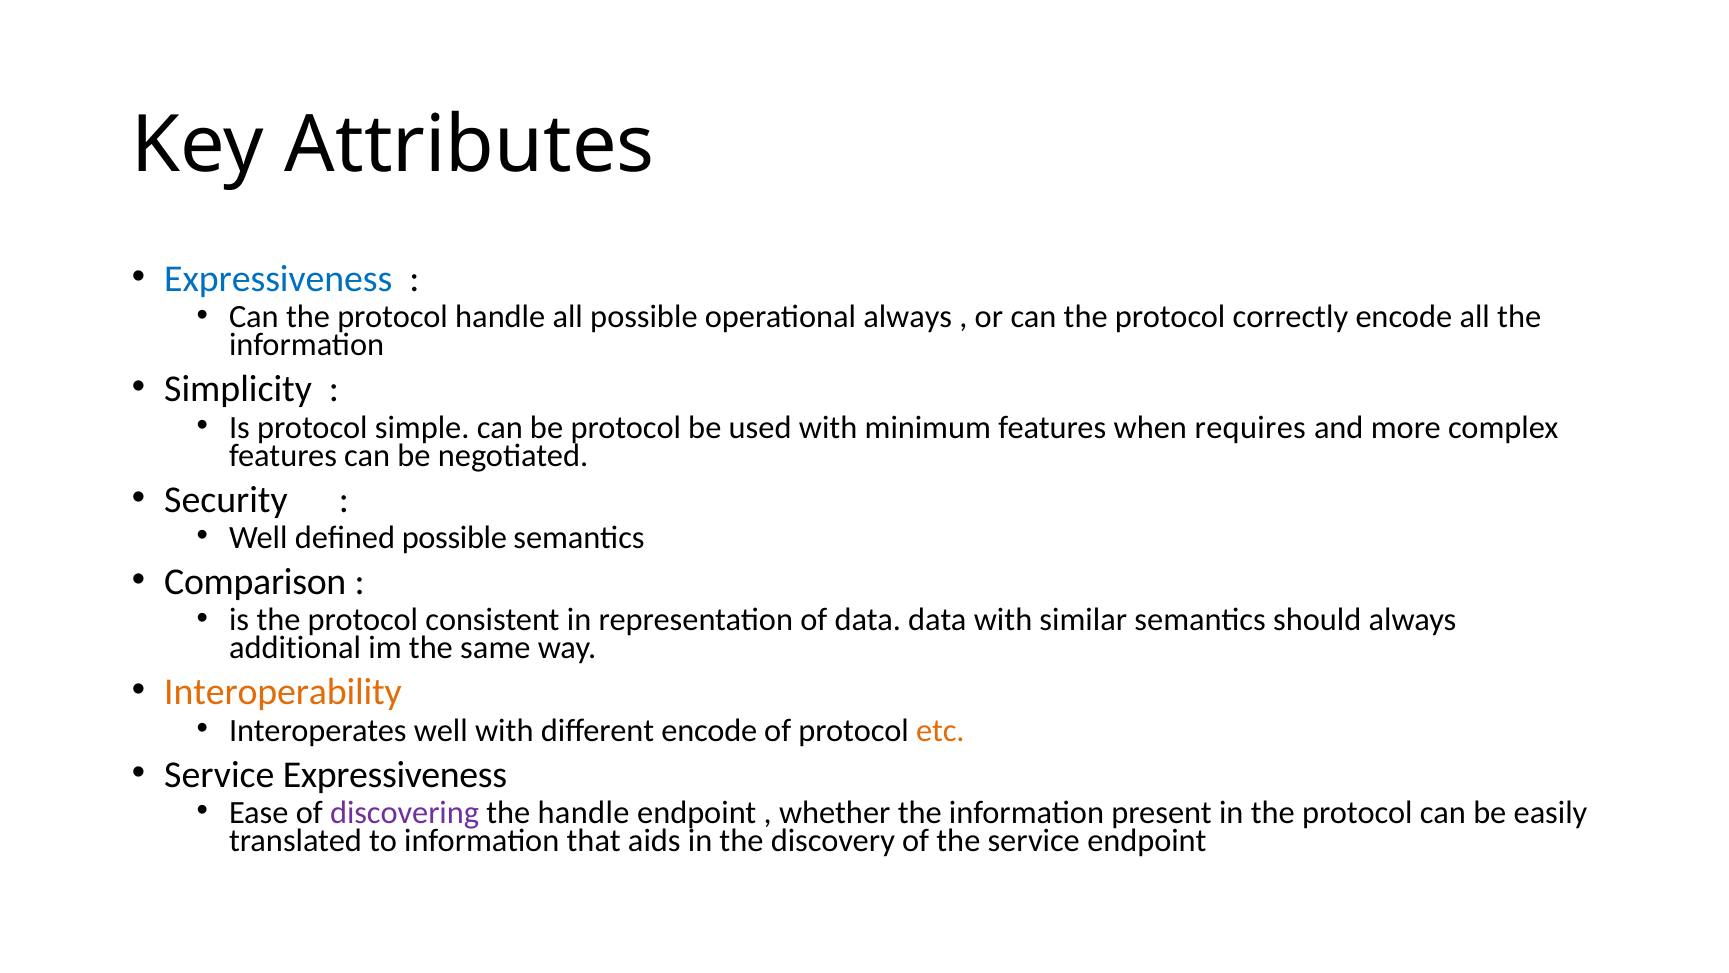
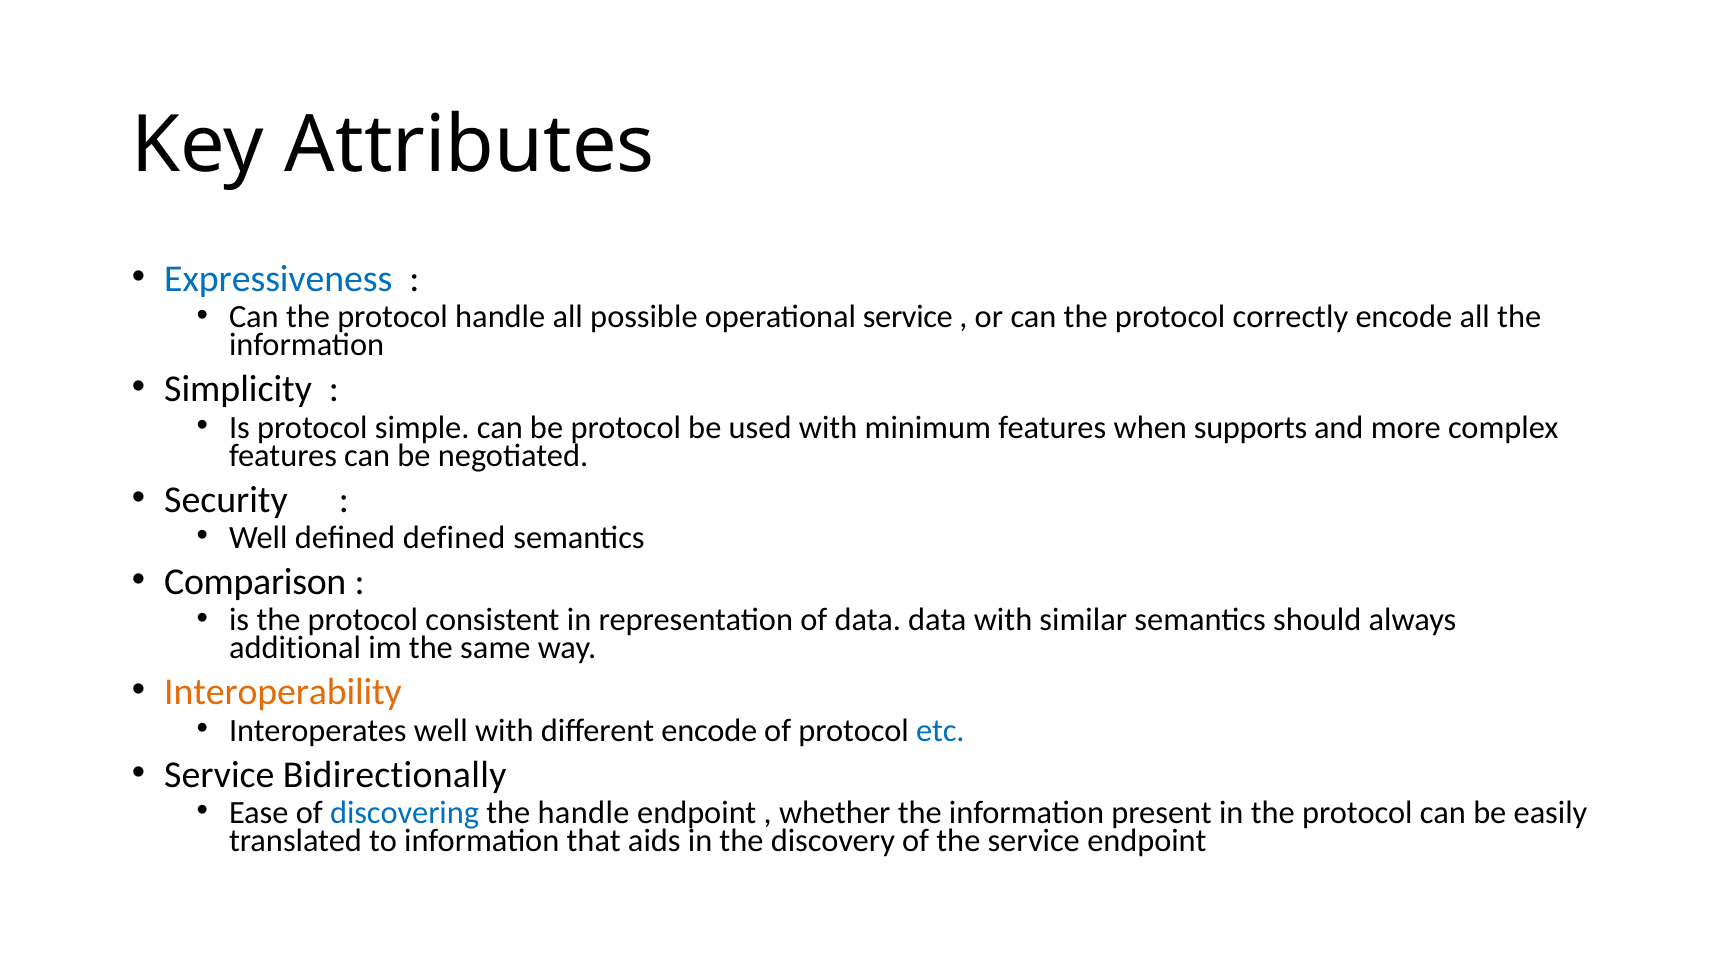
operational always: always -> service (908, 317)
requires: requires -> supports (1251, 427)
defined possible: possible -> defined (454, 537)
etc colour: orange -> blue (940, 730)
Service Expressiveness: Expressiveness -> Bidirectionally (395, 774)
discovering colour: purple -> blue (405, 812)
